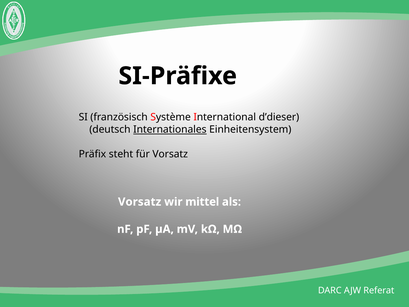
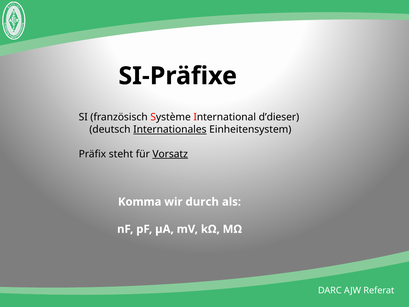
Vorsatz underline: none -> present (170, 154)
Vorsatz: Vorsatz -> Komma (140, 202)
mittel: mittel -> durch (202, 202)
